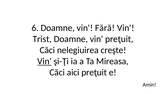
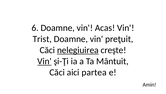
Fără: Fără -> Acas (105, 28)
nelegiuirea underline: none -> present (78, 50)
Mireasa: Mireasa -> Mântuit (112, 61)
aici preţuit: preţuit -> partea (94, 72)
